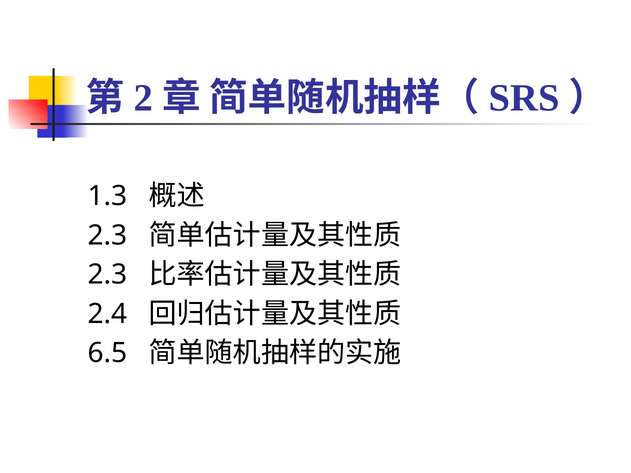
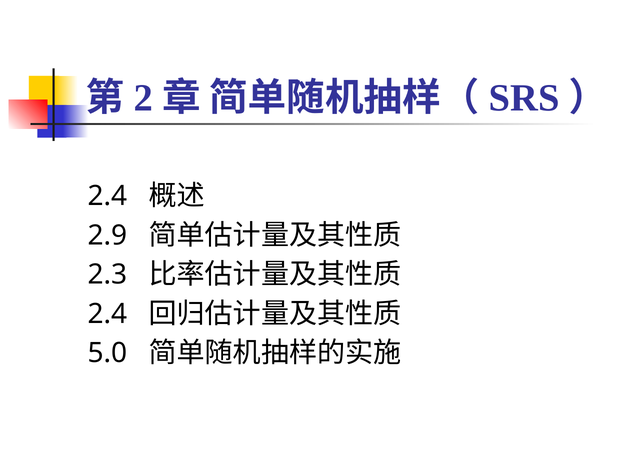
1.3: 1.3 -> 2.4 (108, 196)
2.3: 2.3 -> 2.9 (108, 236)
6.5: 6.5 -> 5.0 (108, 353)
